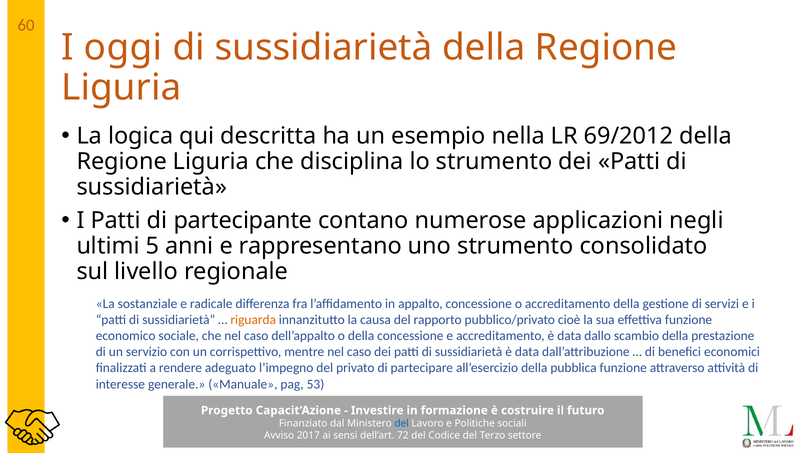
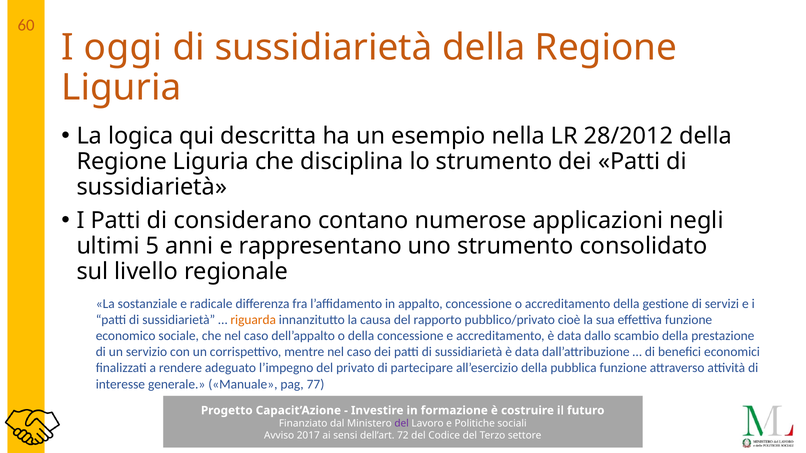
69/2012: 69/2012 -> 28/2012 (629, 136)
partecipante: partecipante -> considerano (243, 221)
53: 53 -> 77 (316, 384)
del colour: blue -> purple (402, 424)
